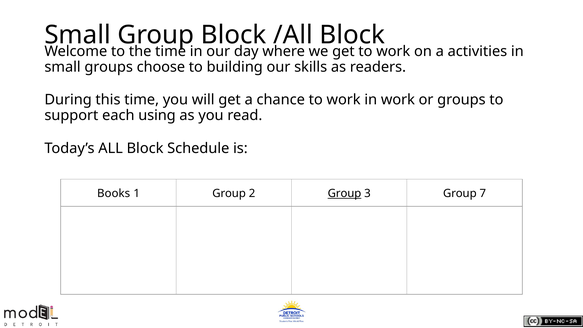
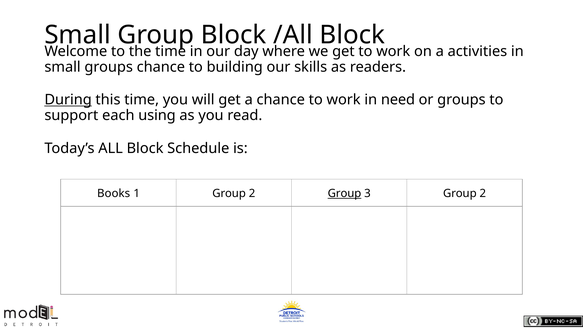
groups choose: choose -> chance (161, 67)
During underline: none -> present (68, 100)
in work: work -> need (398, 100)
3 Group 7: 7 -> 2 (483, 193)
